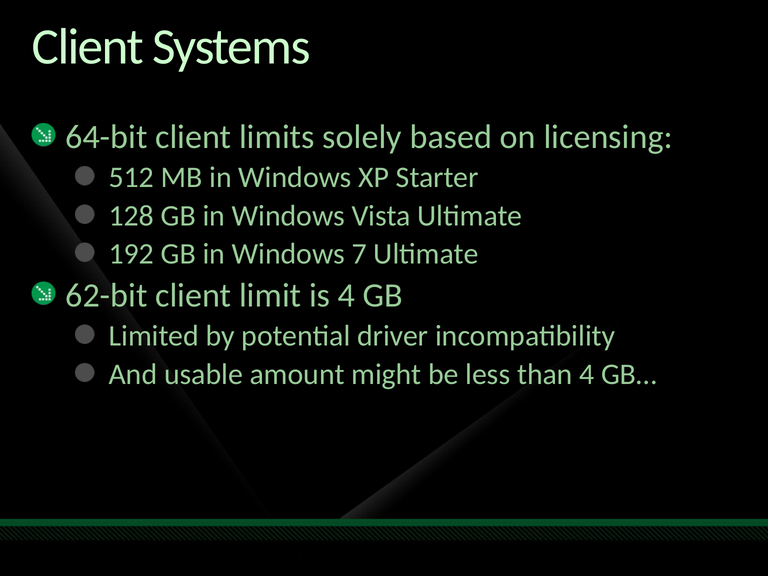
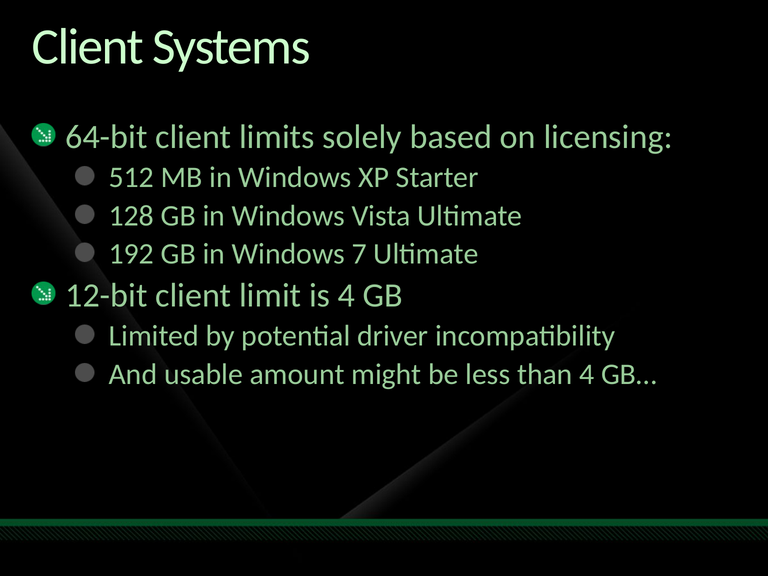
62-bit: 62-bit -> 12-bit (106, 295)
